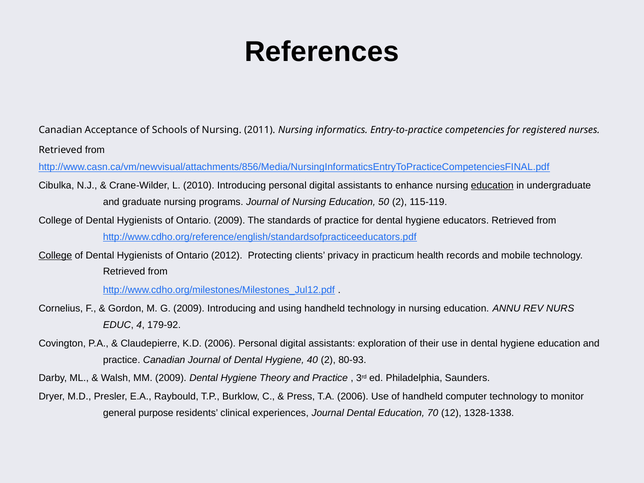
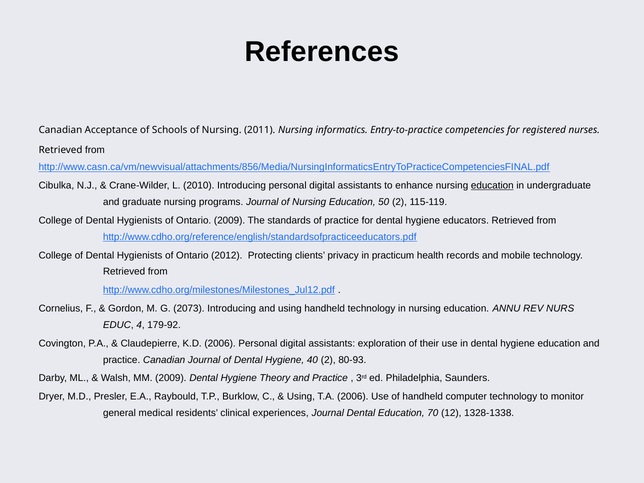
College underline: present -> none (55, 255)
G 2009: 2009 -> 2073 (189, 309)
Press: Press -> Using (301, 397)
purpose: purpose -> medical (156, 413)
